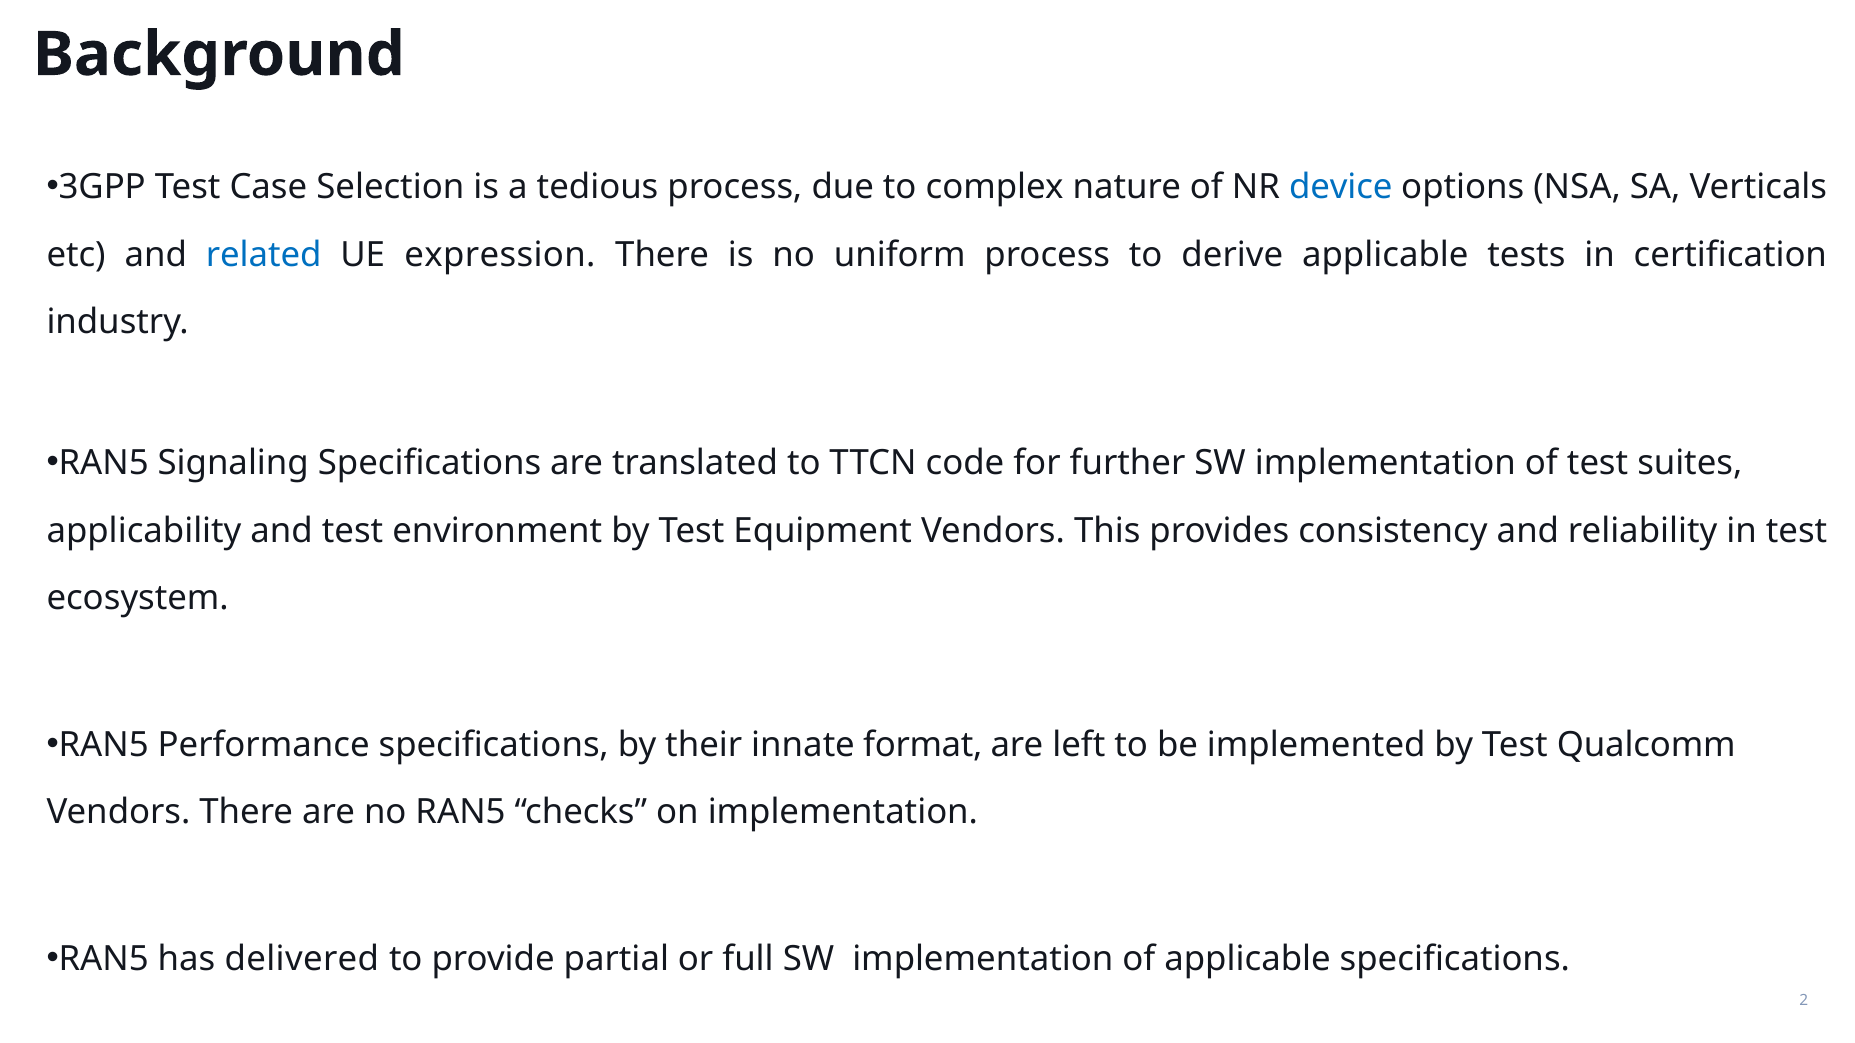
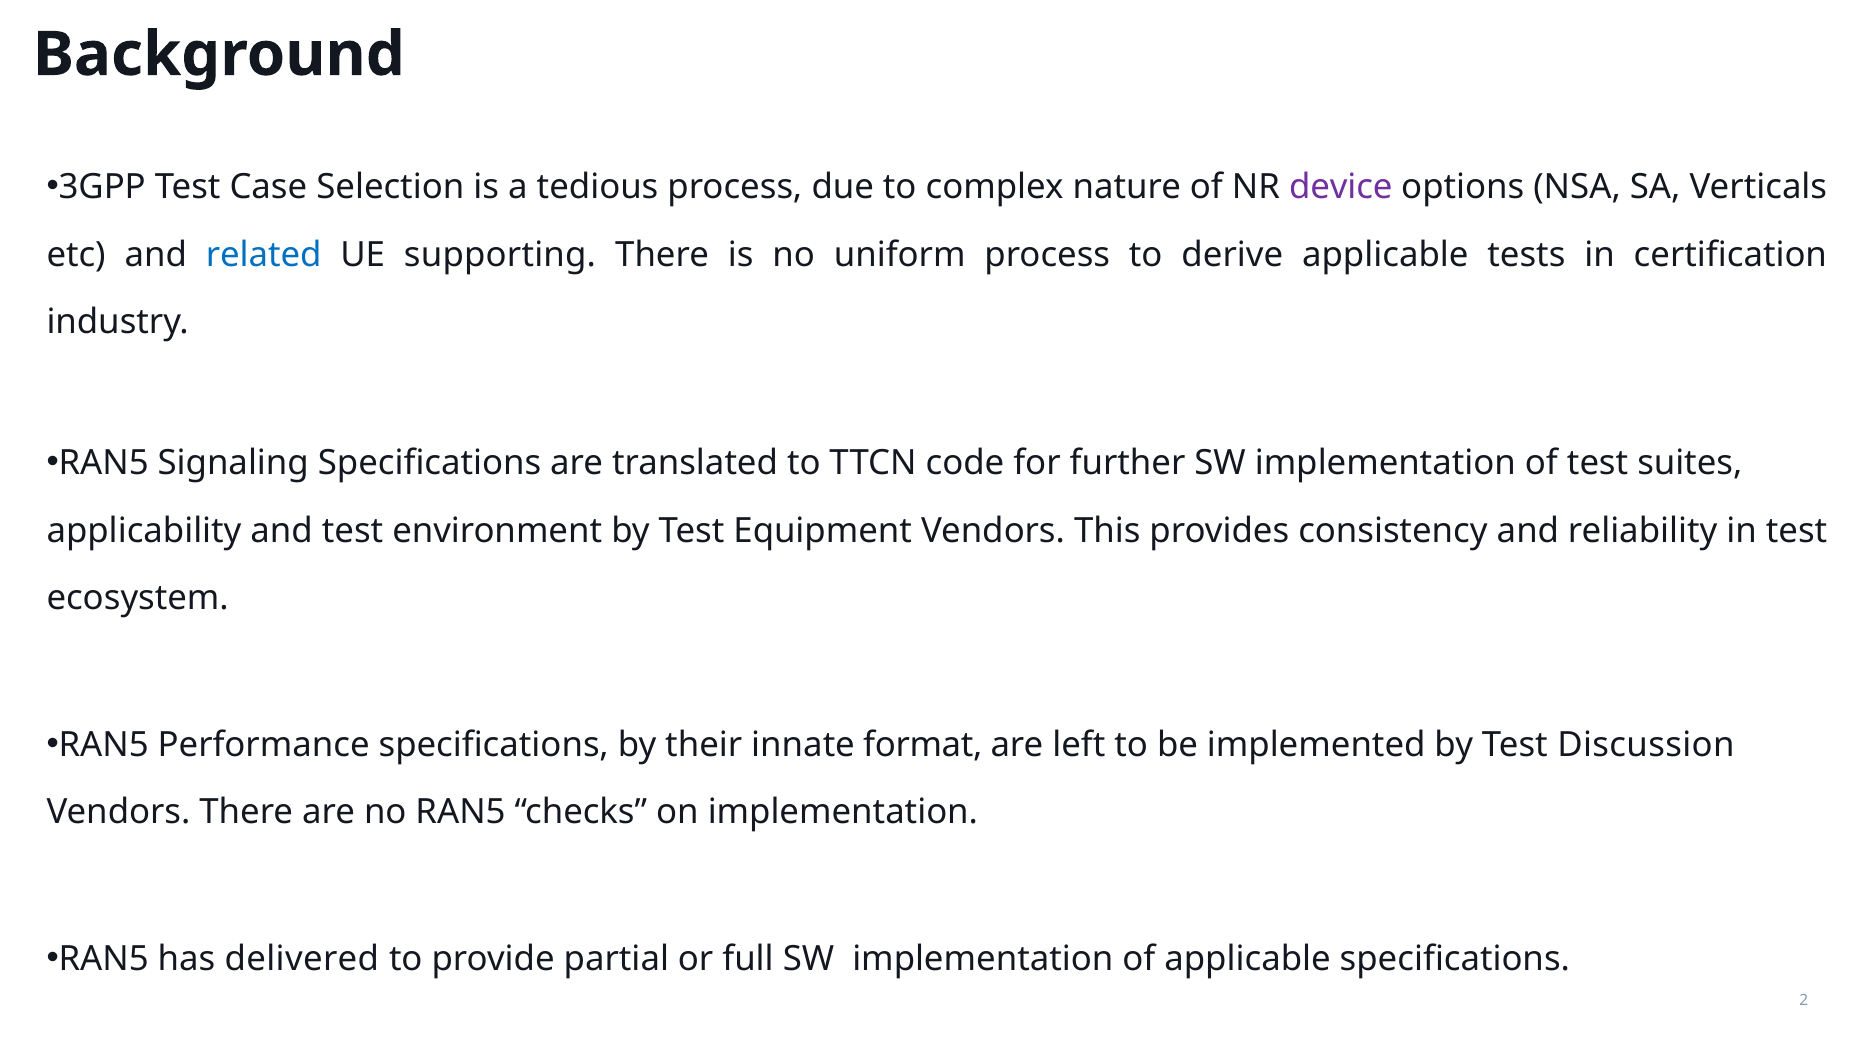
device colour: blue -> purple (1341, 187)
expression: expression -> supporting (500, 255)
Qualcomm: Qualcomm -> Discussion (1646, 745)
